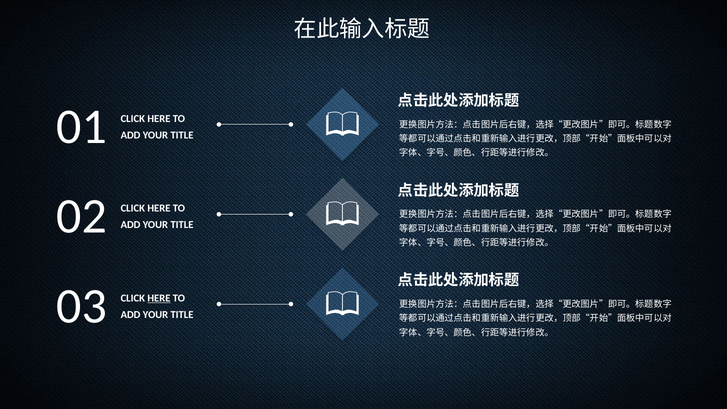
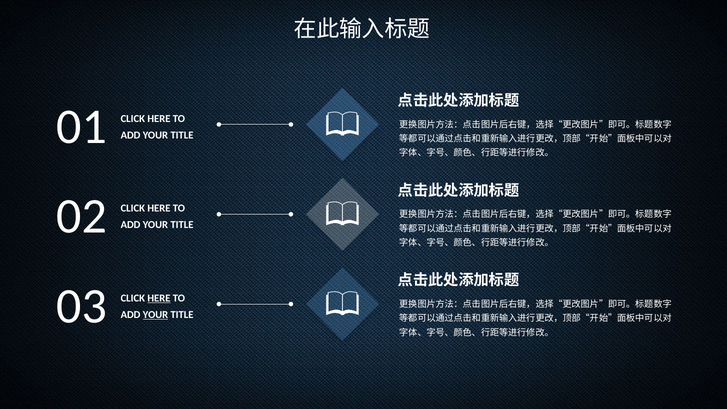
YOUR underline: none -> present (155, 315)
